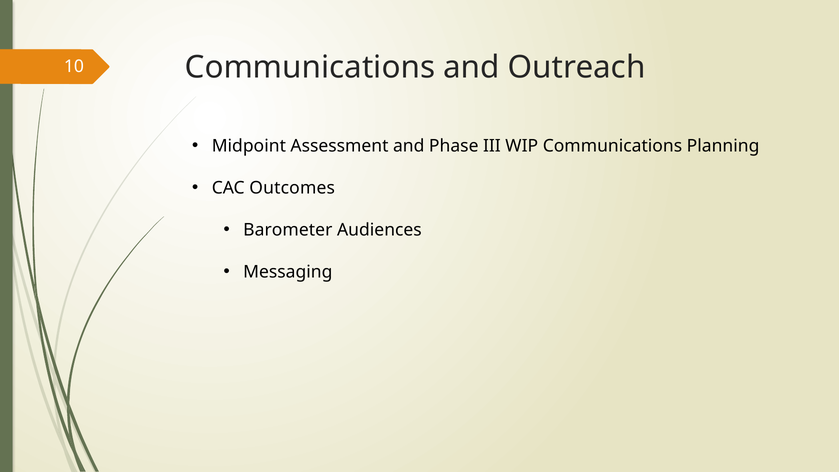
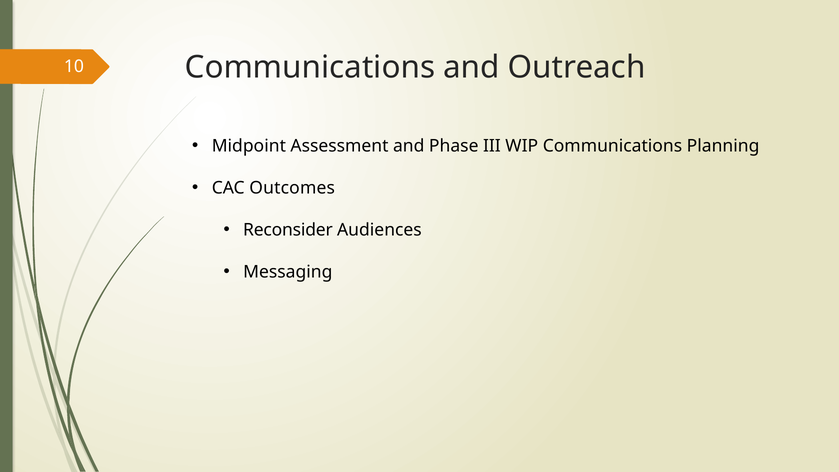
Barometer: Barometer -> Reconsider (288, 230)
